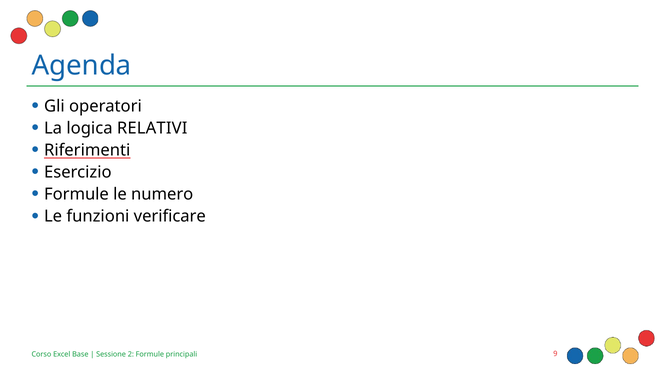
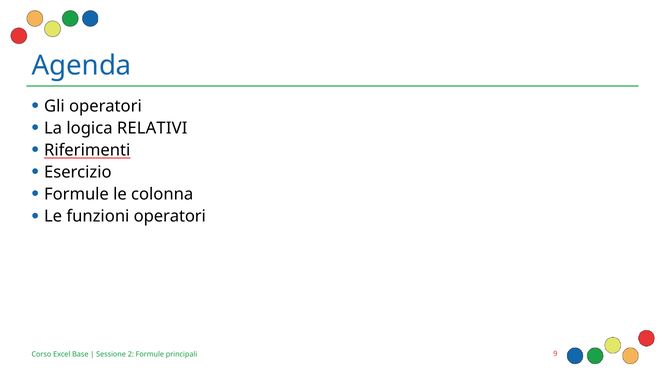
numero: numero -> colonna (162, 195)
funzioni verificare: verificare -> operatori (170, 217)
